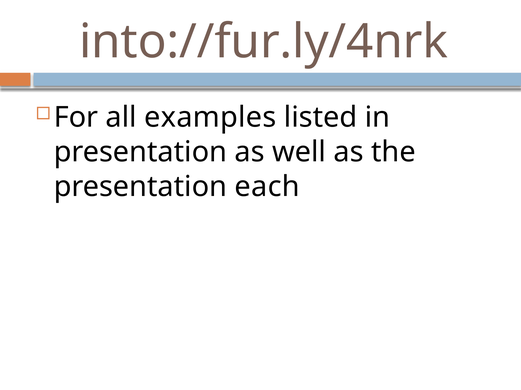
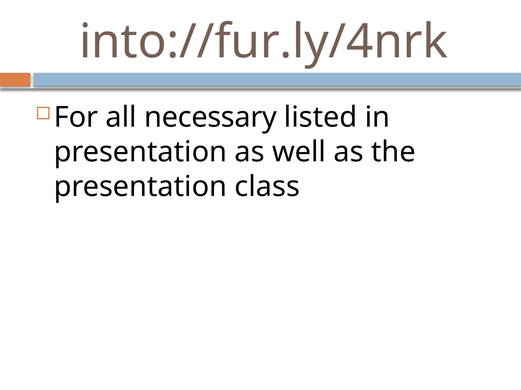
examples: examples -> necessary (211, 117)
each: each -> class (267, 187)
